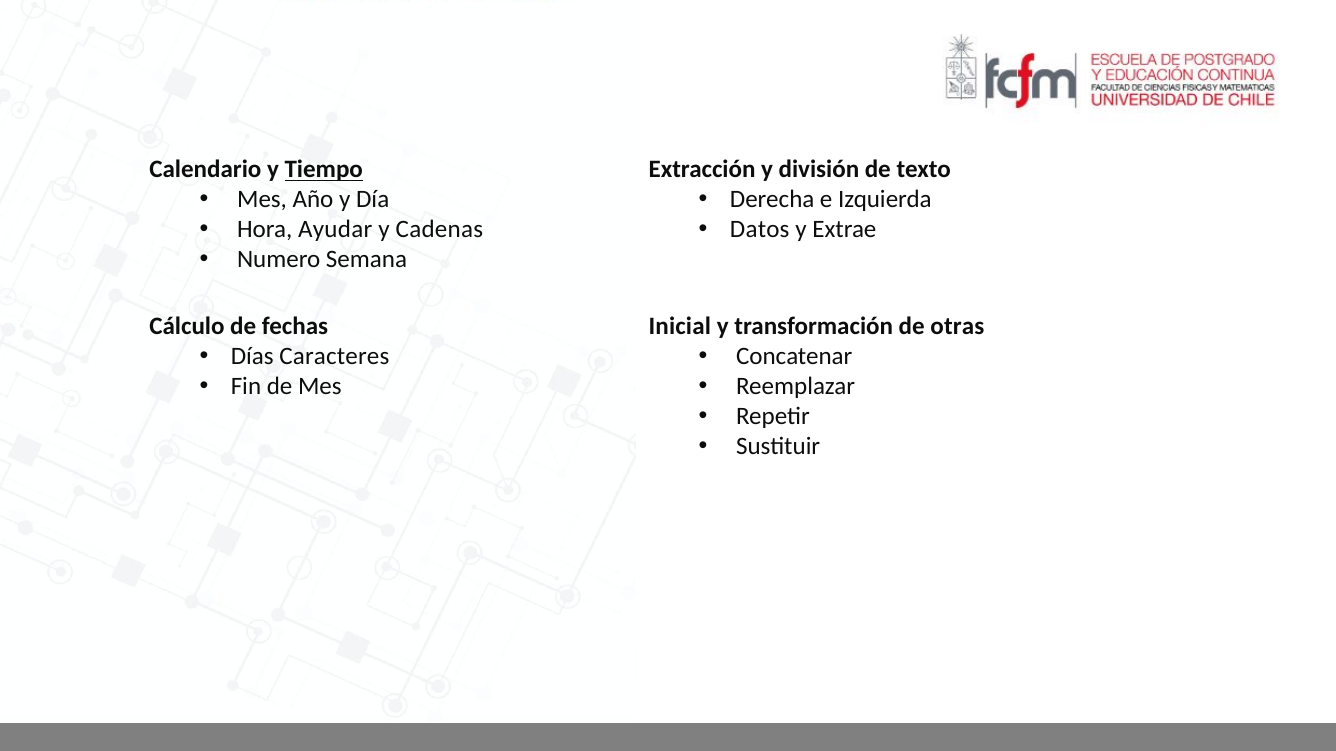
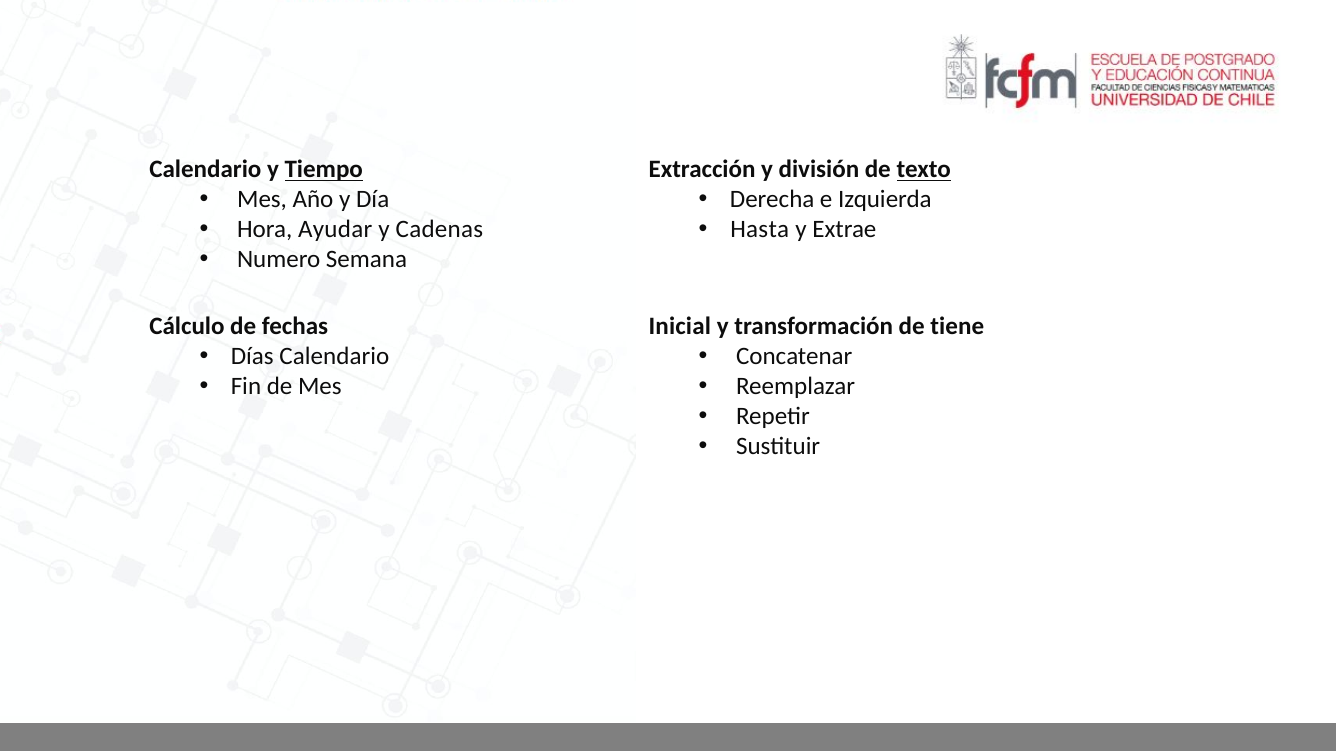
texto underline: none -> present (924, 170)
Datos: Datos -> Hasta (760, 230)
otras: otras -> tiene (957, 326)
Días Caracteres: Caracteres -> Calendario (334, 357)
